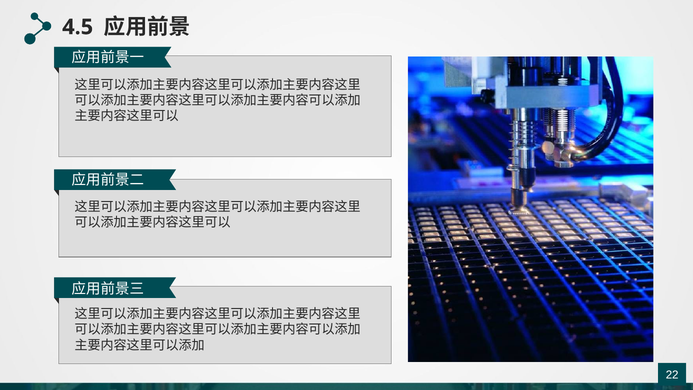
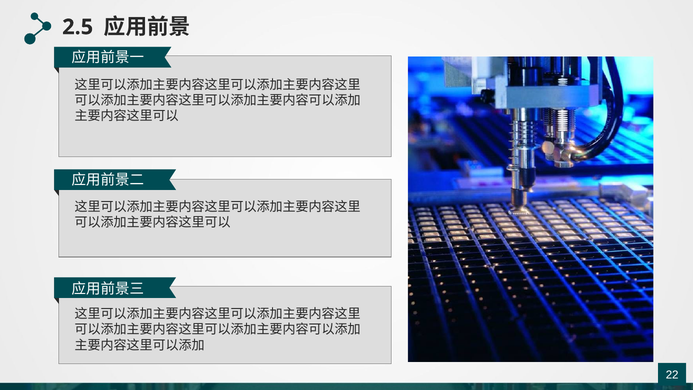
4.5: 4.5 -> 2.5 (78, 27)
